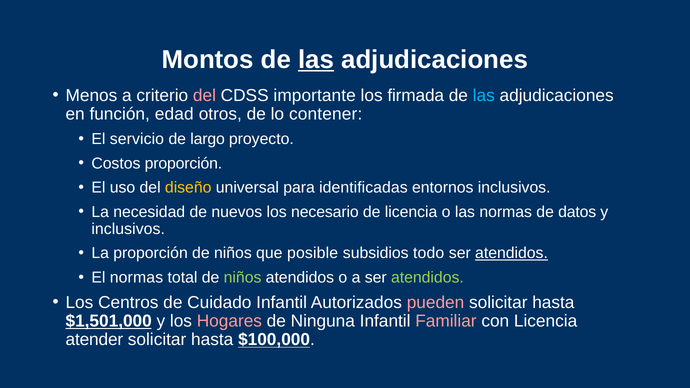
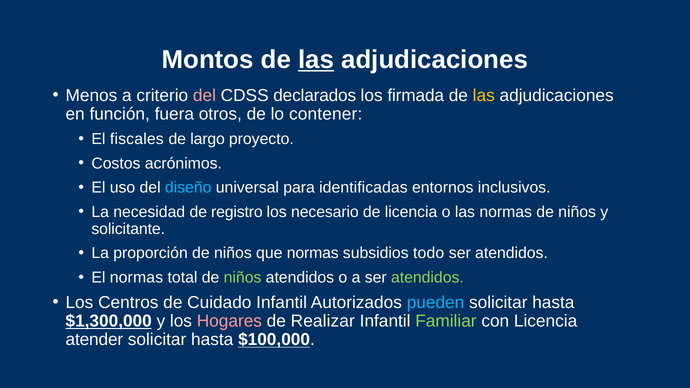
importante: importante -> declarados (315, 95)
las colour: light blue -> yellow (484, 95)
edad: edad -> fuera (174, 114)
servicio: servicio -> fiscales (137, 139)
Costos proporción: proporción -> acrónimos (183, 163)
diseño colour: yellow -> light blue (188, 188)
nuevos: nuevos -> registro (237, 212)
normas de datos: datos -> niños (577, 212)
inclusivos: inclusivos -> solicitante (128, 229)
que posible: posible -> normas (313, 253)
atendidos underline: present -> none (512, 253)
pueden colour: pink -> light blue (436, 303)
$1,501,000: $1,501,000 -> $1,300,000 (109, 321)
Ninguna: Ninguna -> Realizar (323, 321)
Familiar colour: pink -> light green (446, 321)
